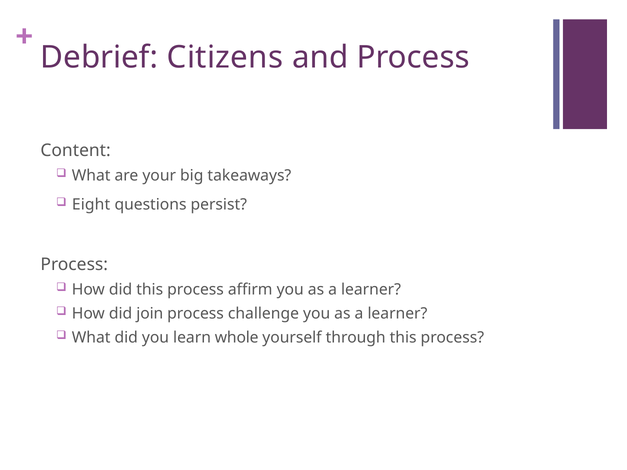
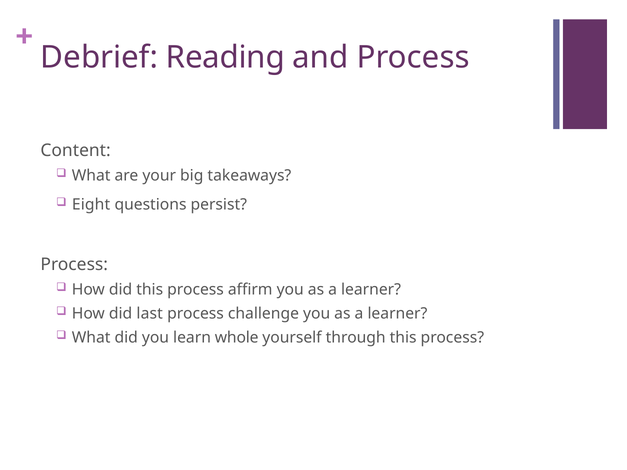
Citizens: Citizens -> Reading (225, 57)
join: join -> last (150, 314)
